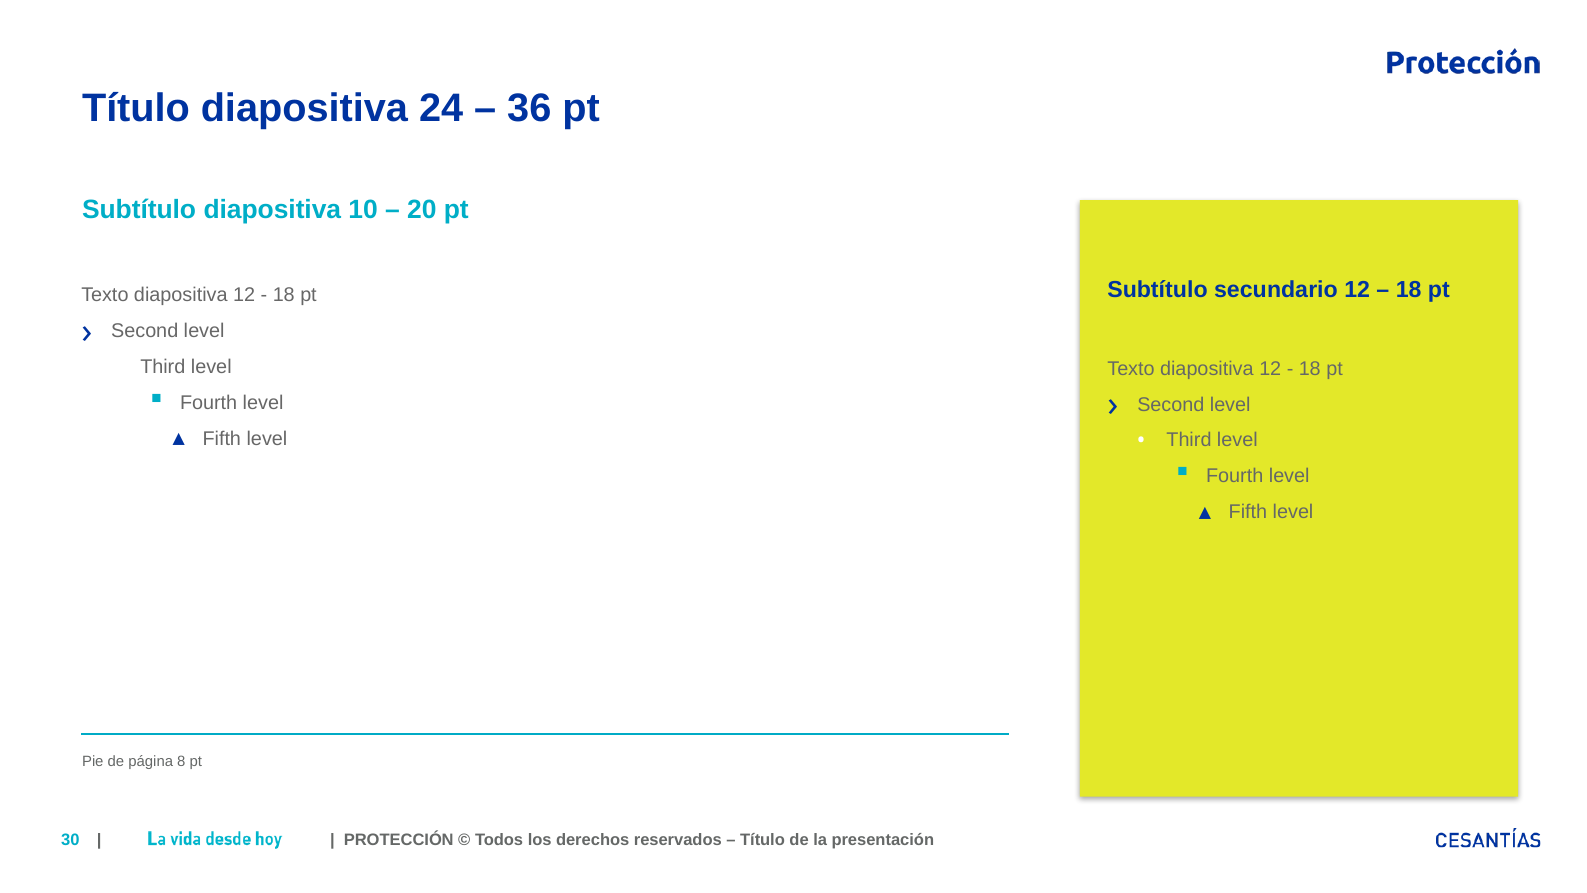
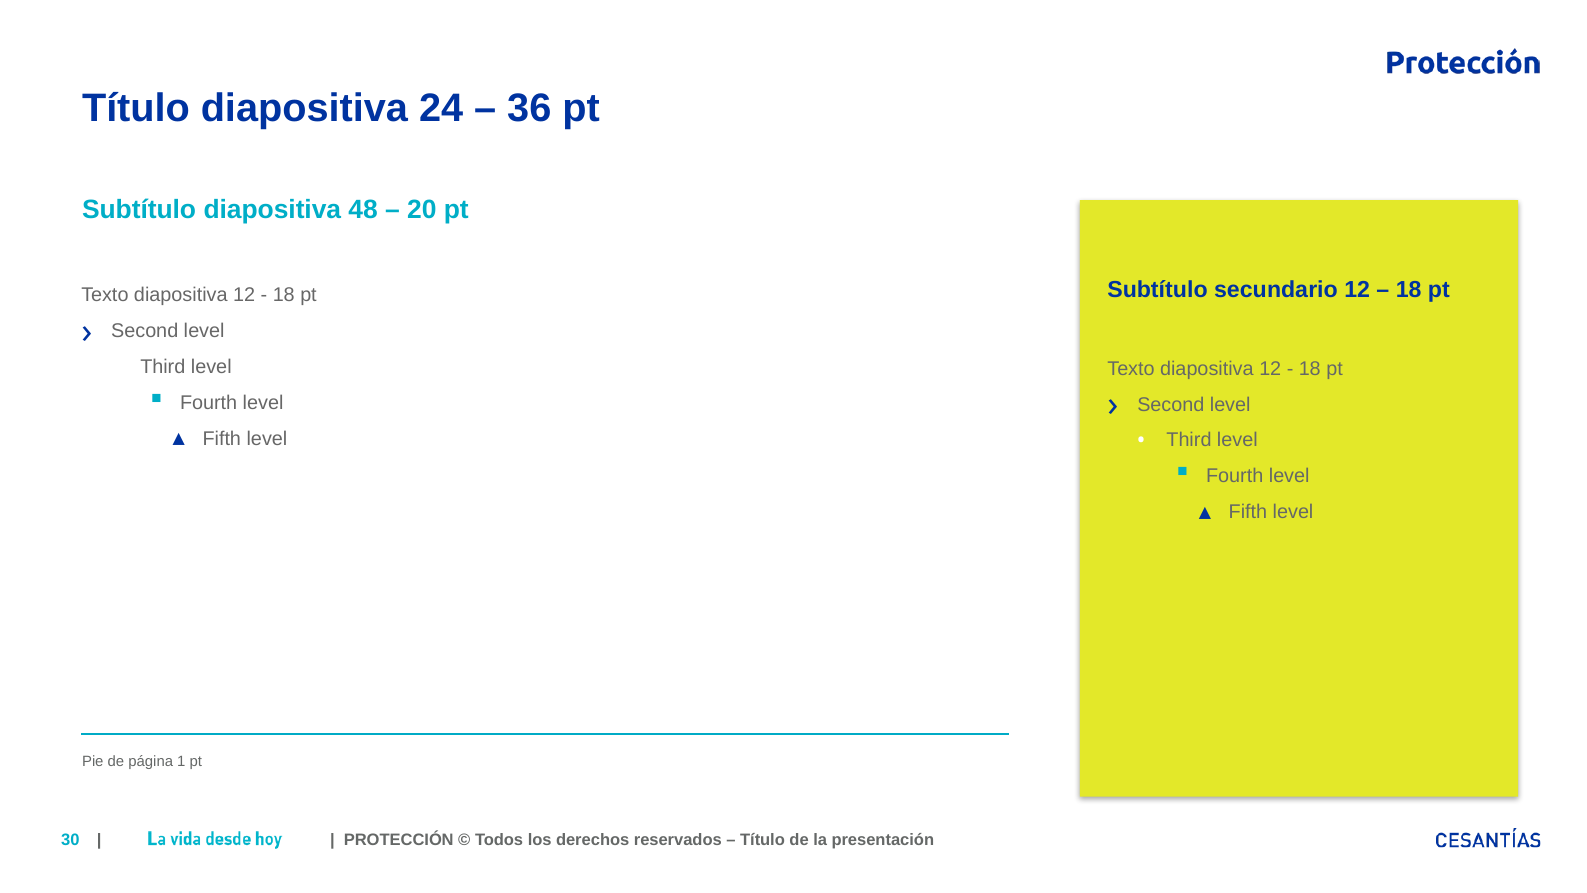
10: 10 -> 48 (363, 210)
8: 8 -> 1 (181, 762)
